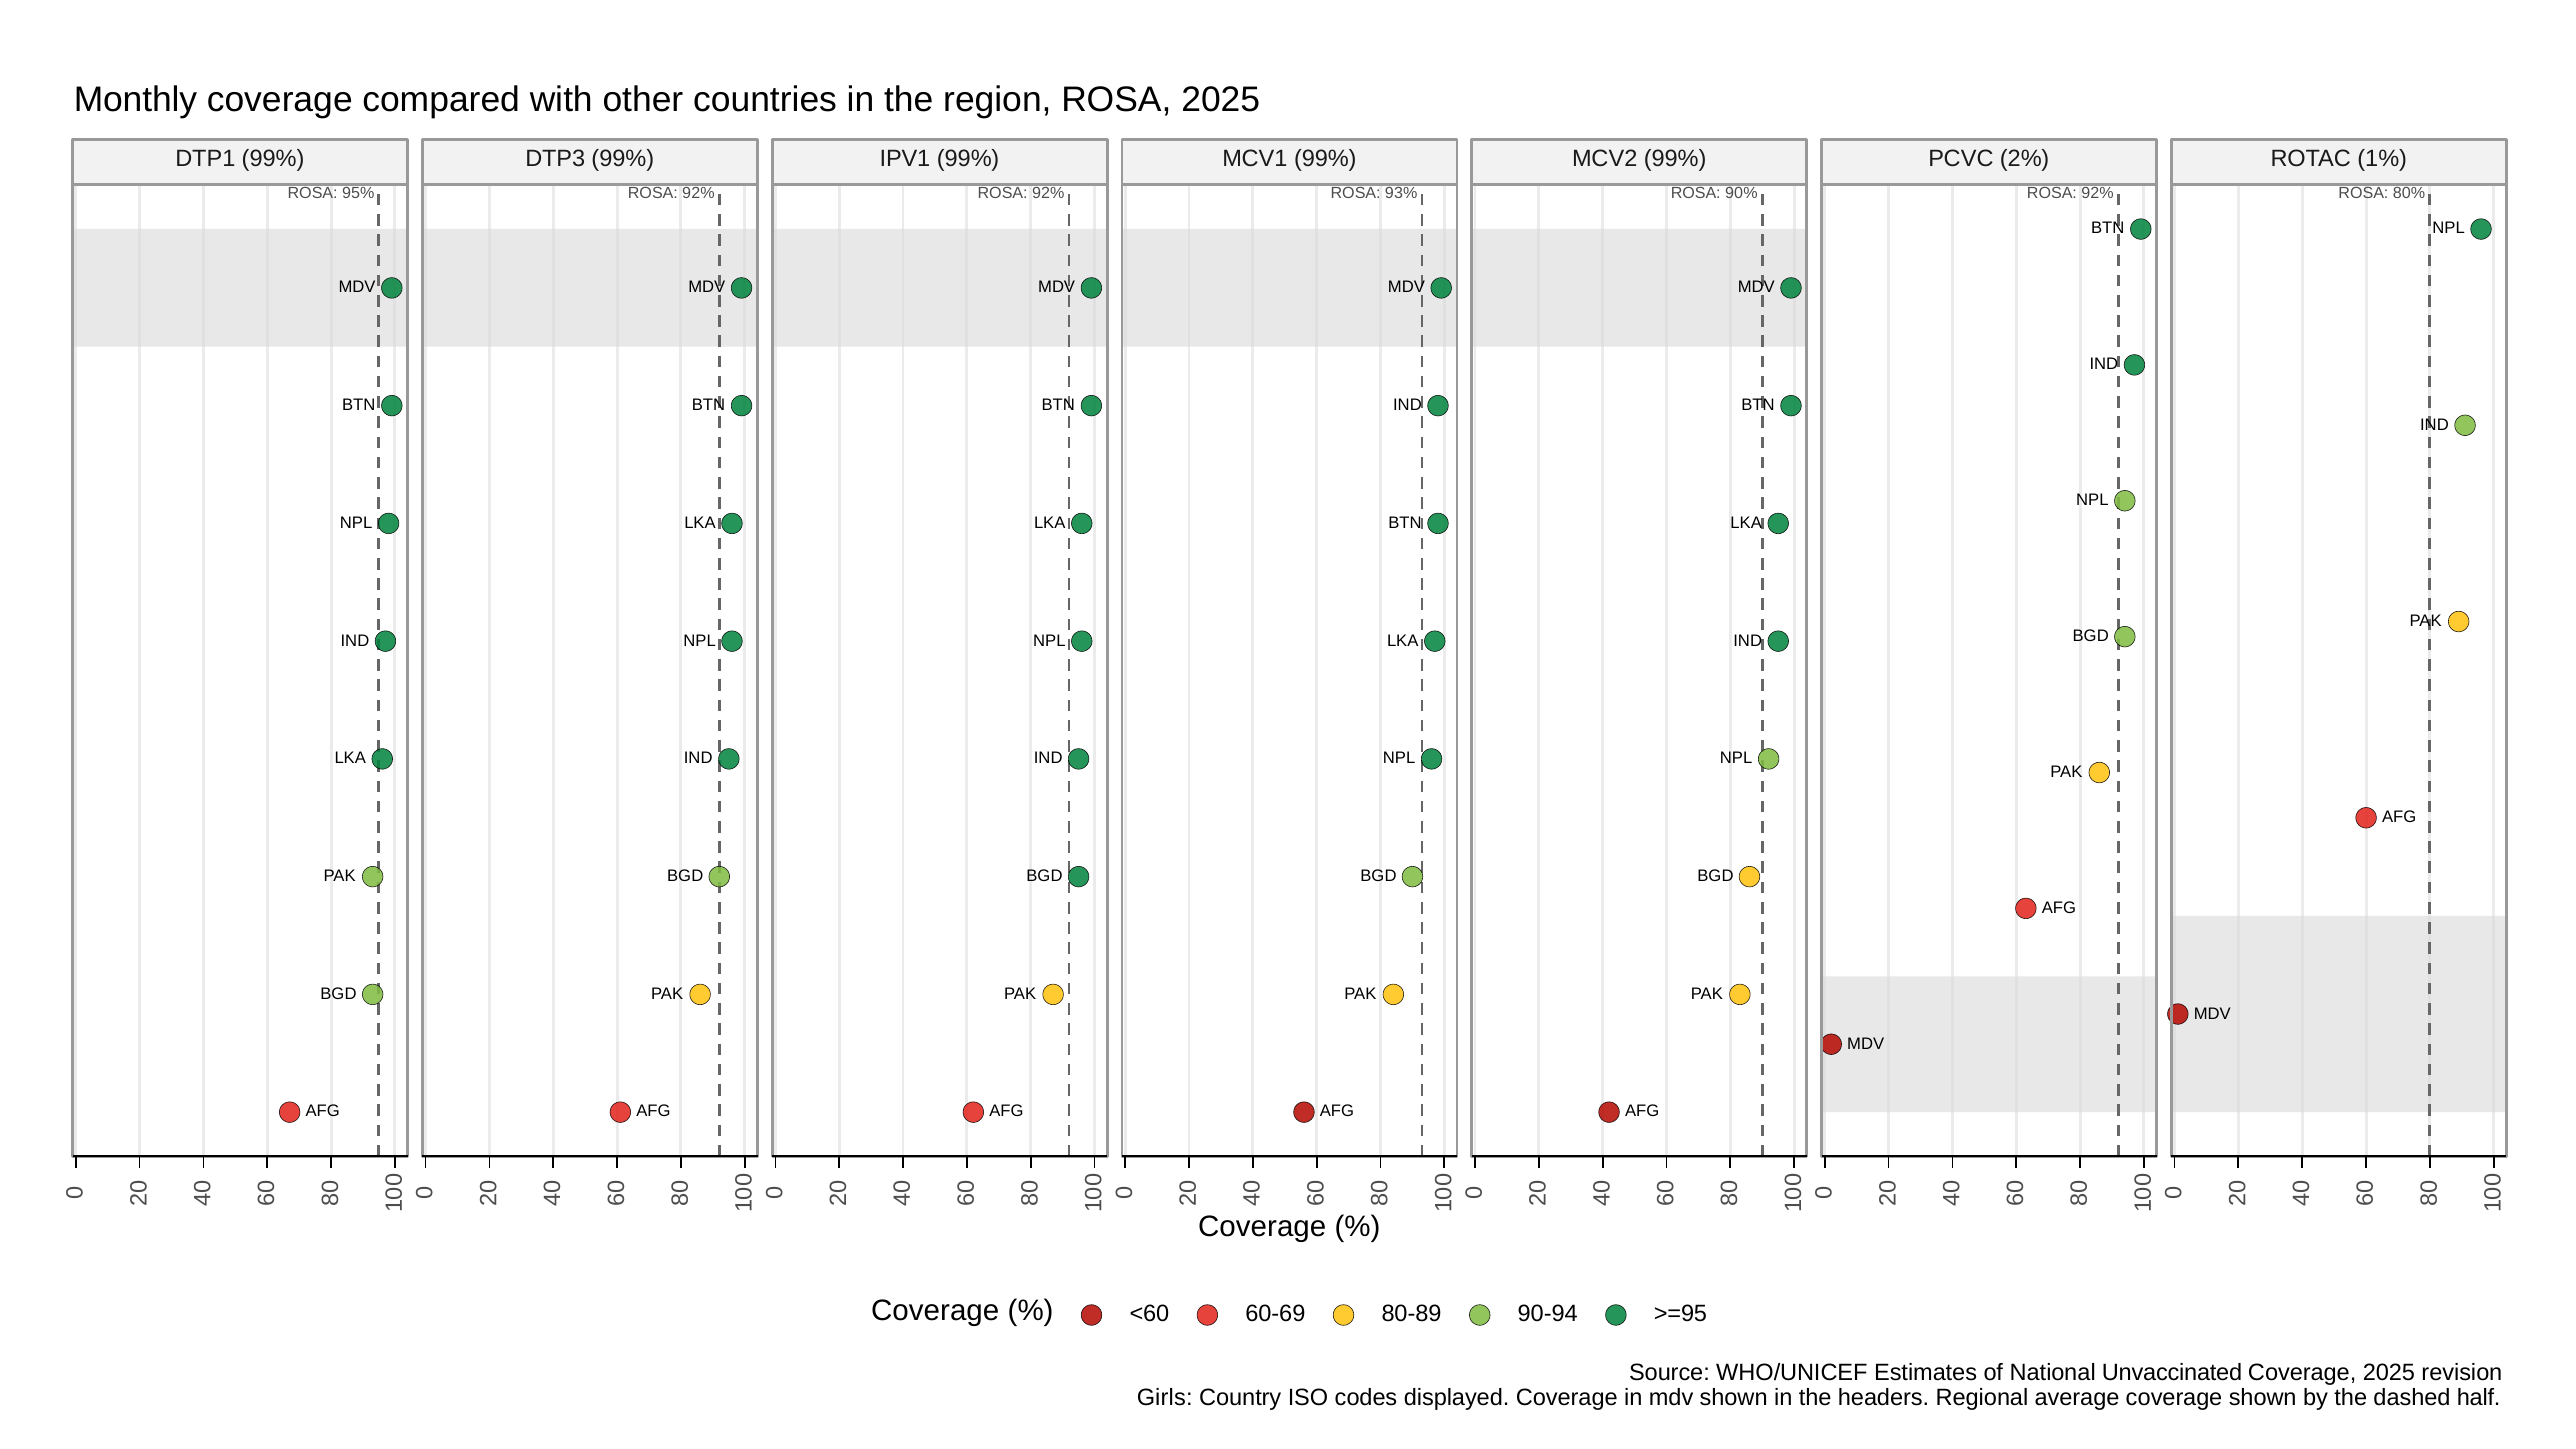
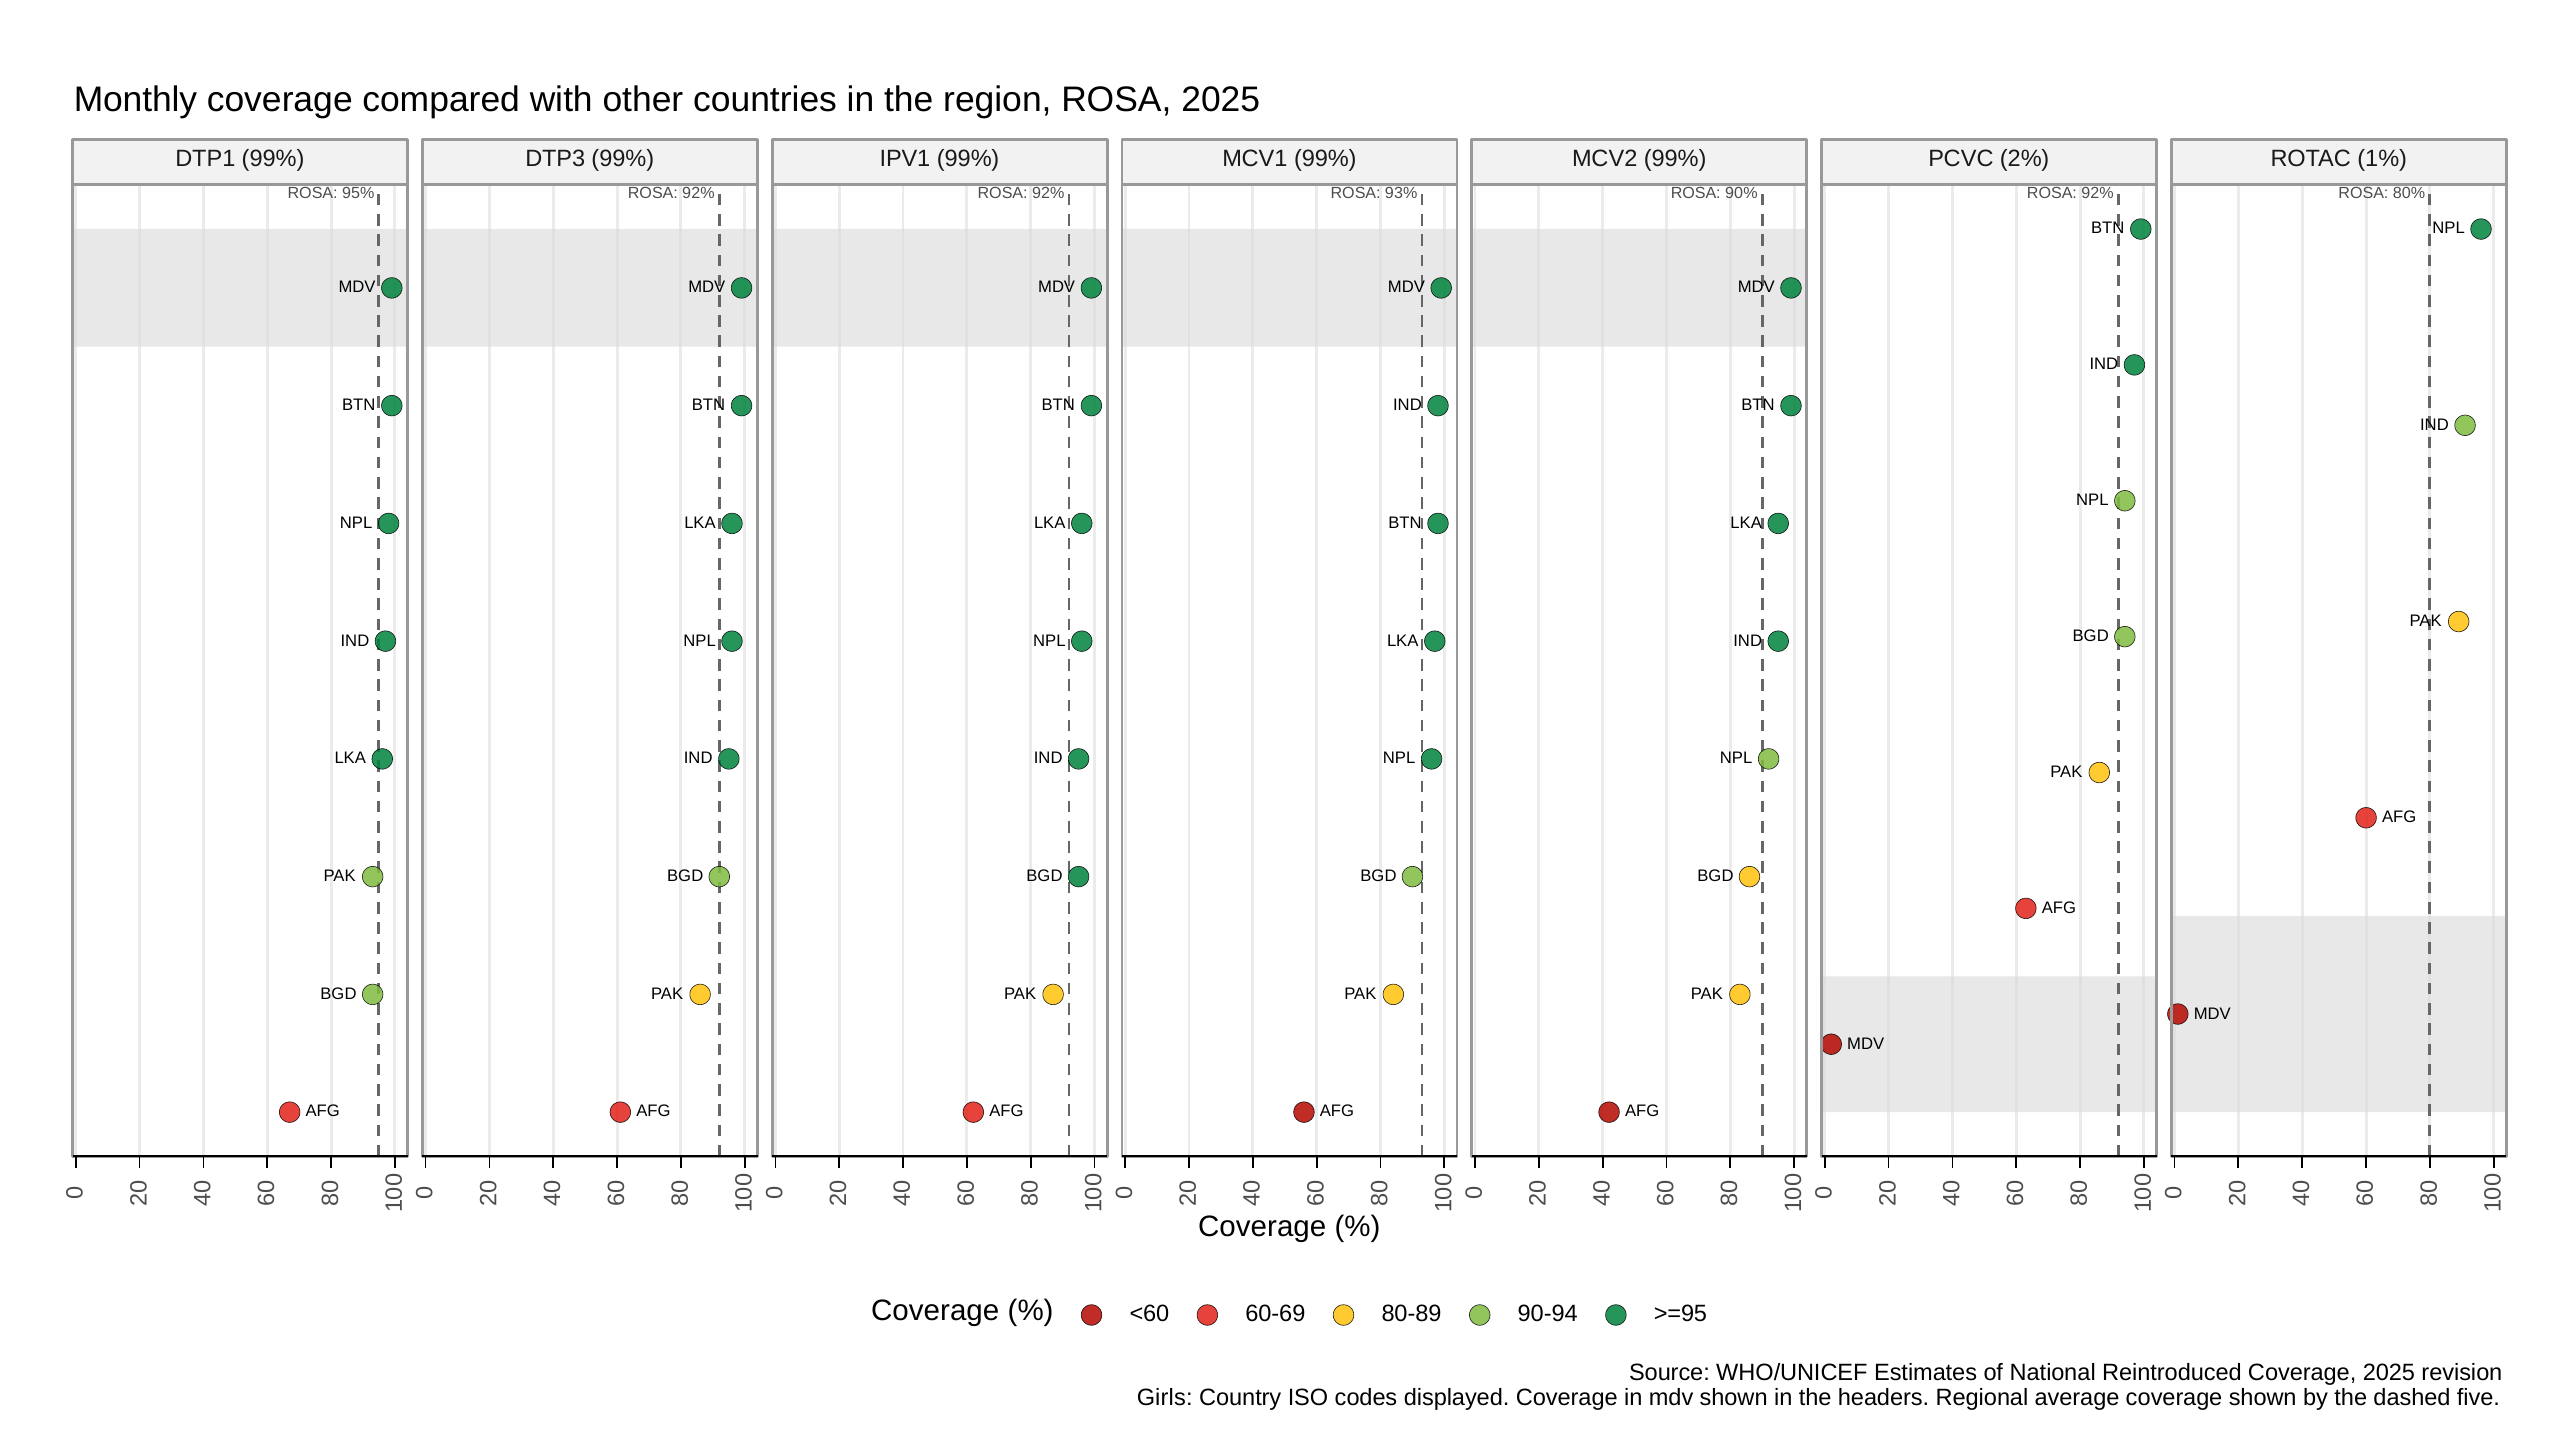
Unvaccinated: Unvaccinated -> Reintroduced (2172, 1373)
half: half -> five (2478, 1398)
